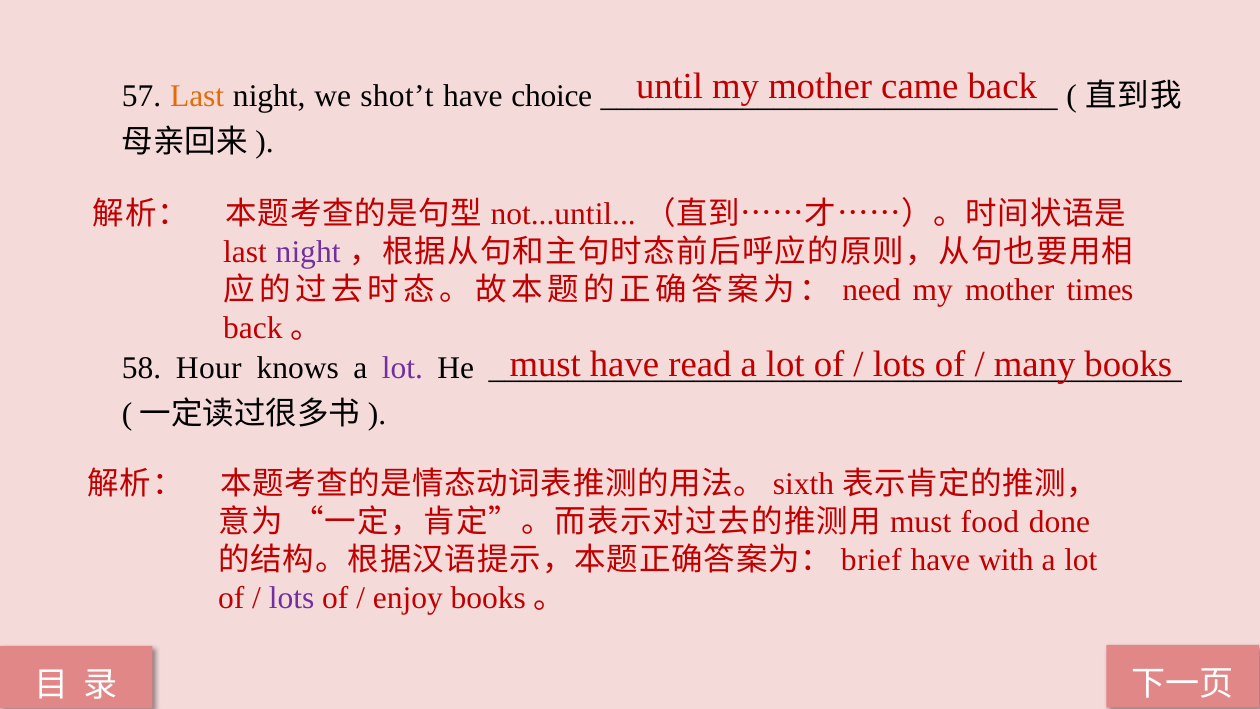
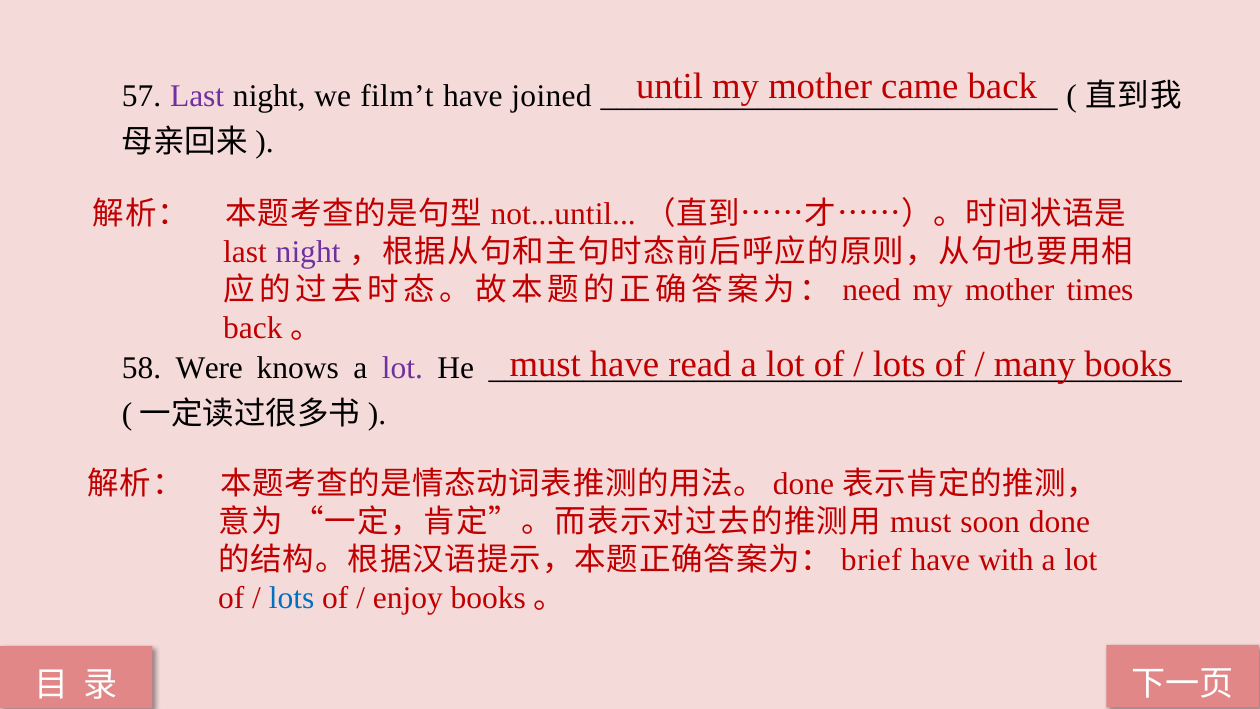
Last colour: orange -> purple (197, 96)
shot’t: shot’t -> film’t (397, 96)
choice: choice -> joined (552, 96)
Hour: Hour -> Were (209, 368)
sixth: sixth -> done (804, 484)
food: food -> soon (990, 522)
lots colour: purple -> blue (292, 598)
